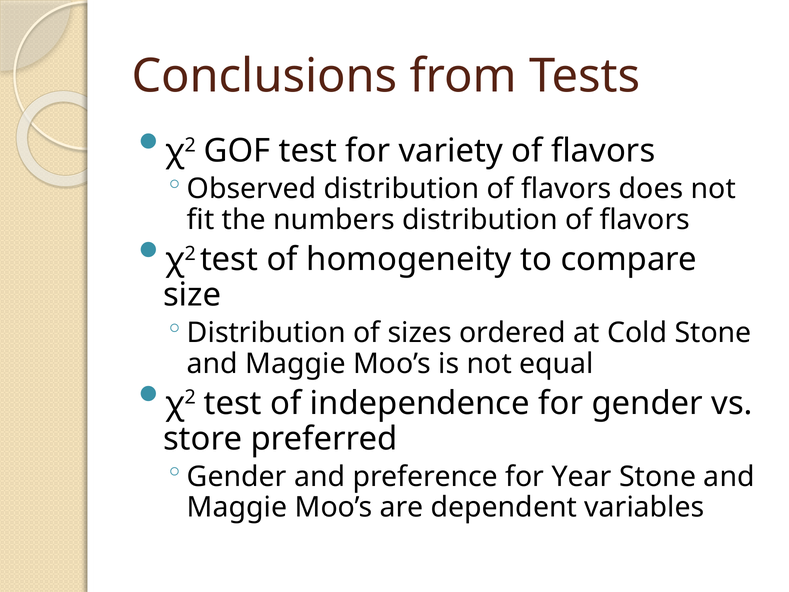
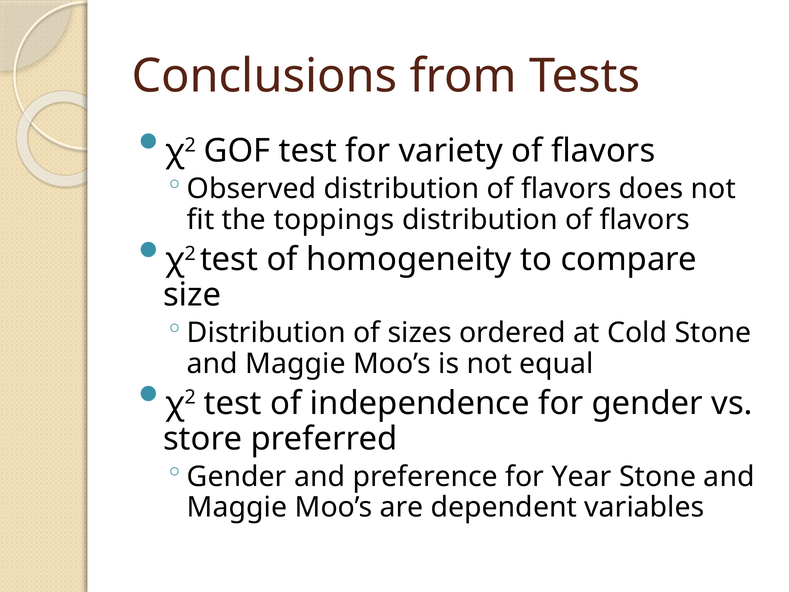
numbers: numbers -> toppings (334, 220)
